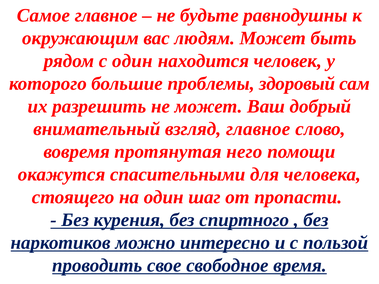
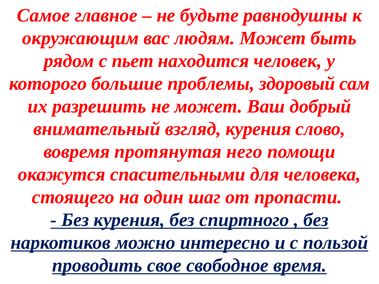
с один: один -> пьет (133, 61)
взгляд главное: главное -> курения (258, 129)
